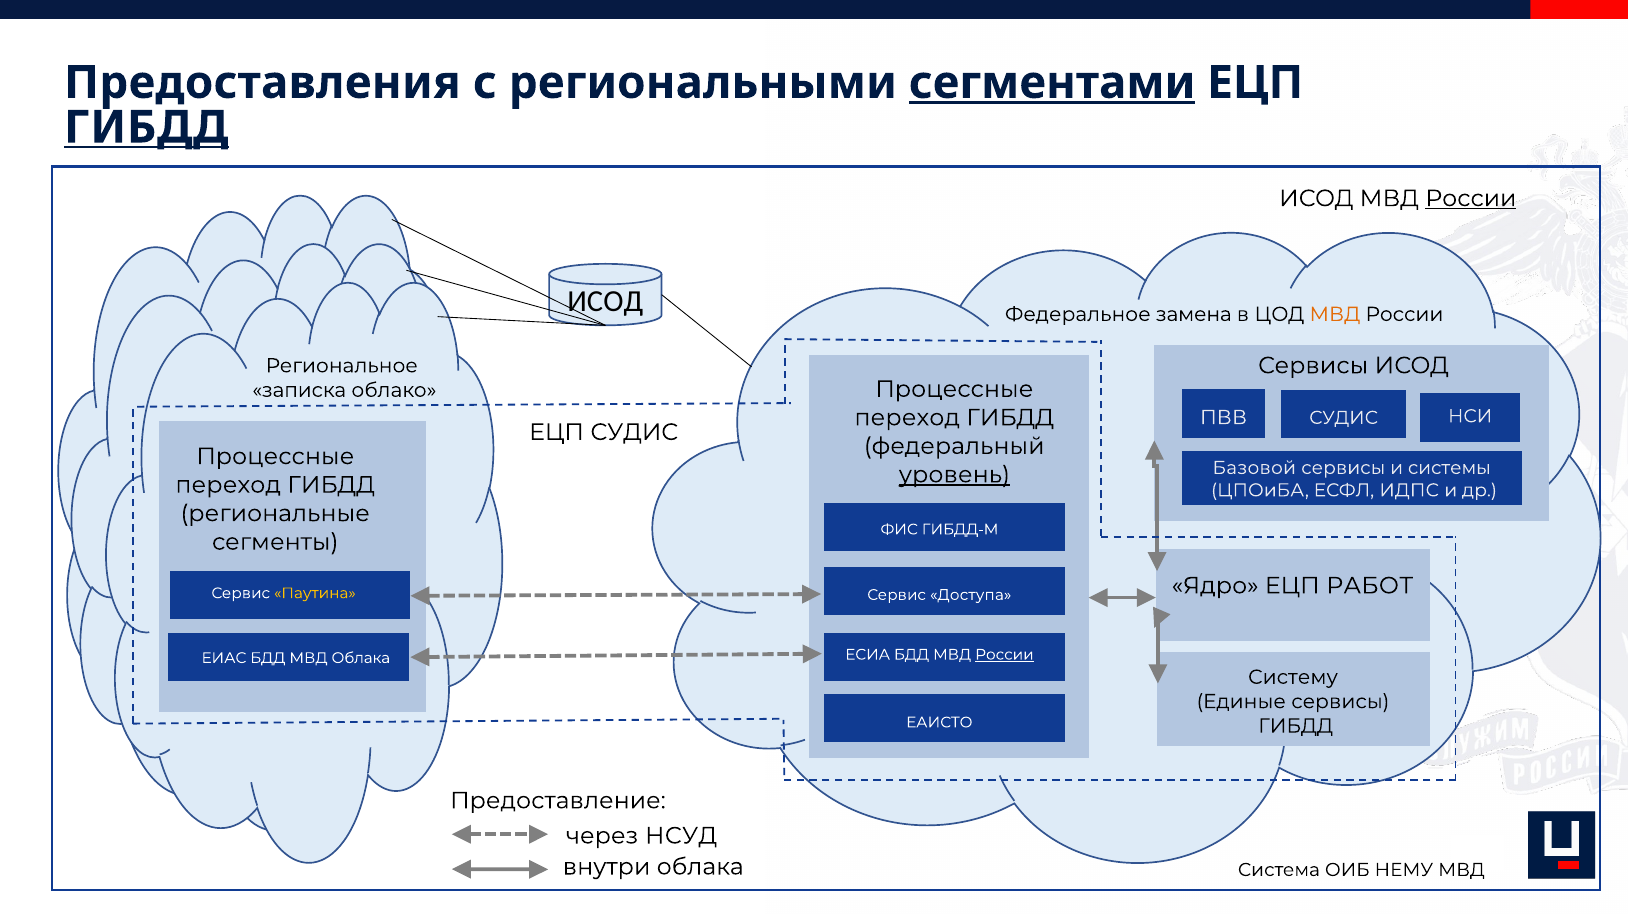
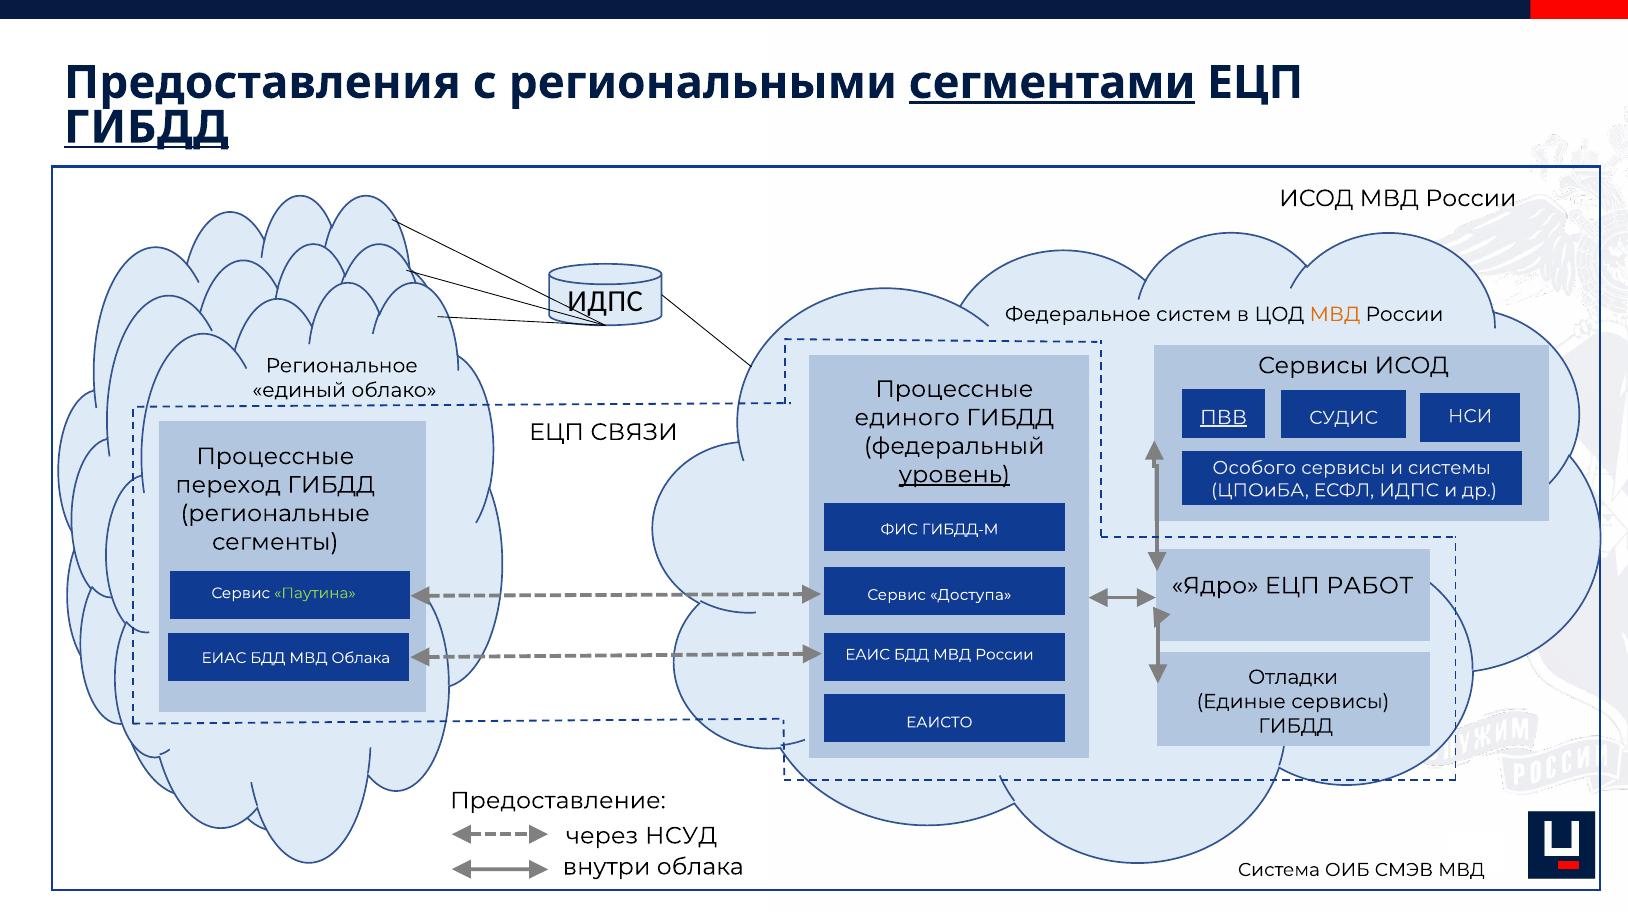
России underline: present -> none (1471, 198)
ИСОД: ИСОД -> ИДПС (605, 302)
замена: замена -> систем (1194, 314)
записка: записка -> единый (299, 390)
переход: переход -> единого (907, 417)
ПВВ underline: none -> present (1224, 417)
ЕЦП СУДИС: СУДИС -> СВЯЗИ (634, 432)
Базовой: Базовой -> Особого (1254, 468)
Паутина colour: yellow -> light green (315, 593)
ЕСИА: ЕСИА -> ЕАИС (868, 654)
России underline: present -> none (1004, 654)
Систему: Систему -> Отладки (1293, 677)
НЕМУ: НЕМУ -> СМЭВ (1404, 870)
